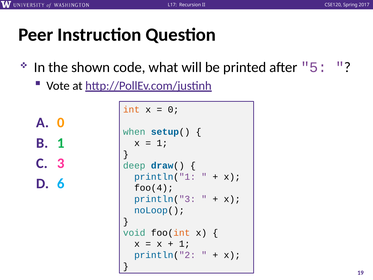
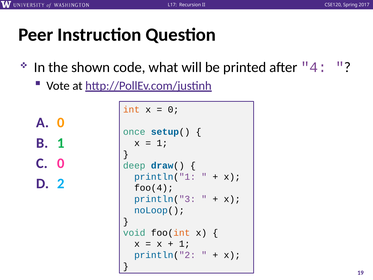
5: 5 -> 4 (314, 67)
when: when -> once (134, 132)
3: 3 -> 0 (61, 163)
6: 6 -> 2 (61, 184)
